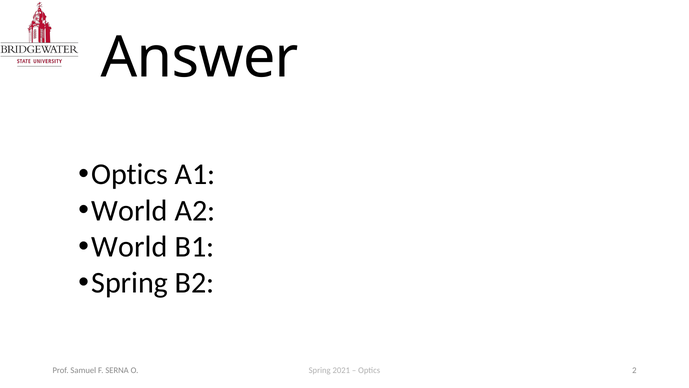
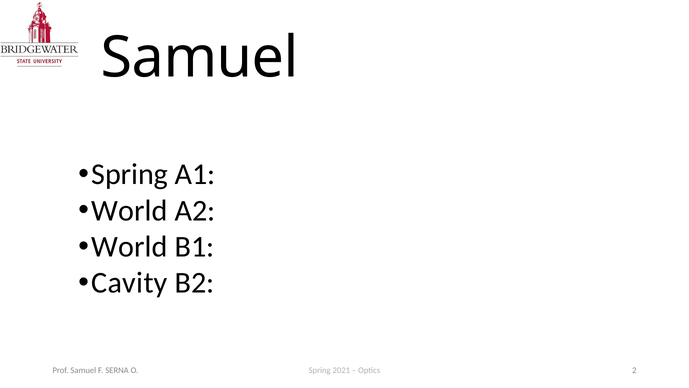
Answer: Answer -> Samuel (200, 58)
Optics: Optics -> Spring (130, 174)
Spring: Spring -> Cavity (129, 283)
